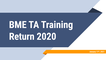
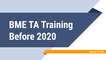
Return: Return -> Before (22, 36)
